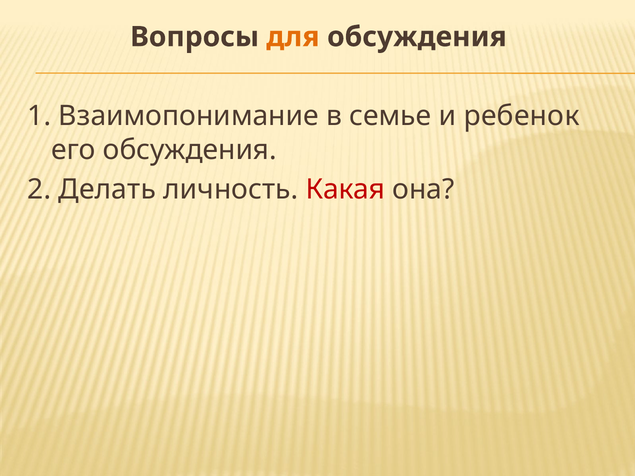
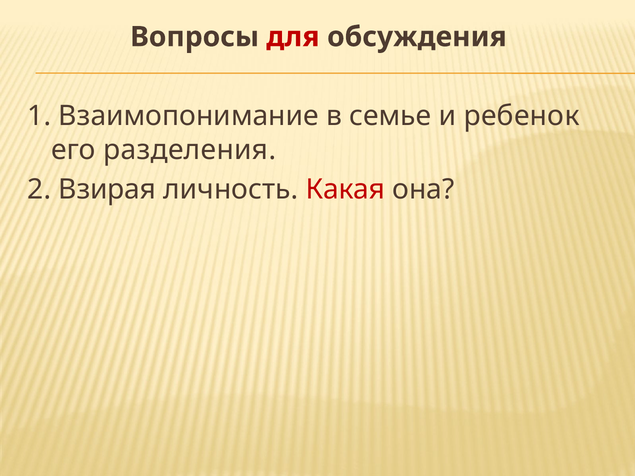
для colour: orange -> red (293, 37)
его обсуждения: обсуждения -> разделения (190, 150)
Делать: Делать -> Взирая (107, 189)
